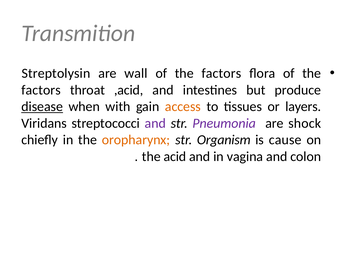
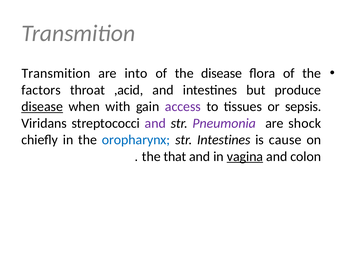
Streptolysin: Streptolysin -> Transmition (56, 73)
wall: wall -> into (136, 73)
factors: factors -> disease (222, 73)
access colour: orange -> purple (183, 107)
layers: layers -> sepsis (303, 107)
oropharynx colour: orange -> blue (136, 140)
str Organism: Organism -> Intestines (224, 140)
acid: acid -> that (175, 156)
vagina underline: none -> present (245, 156)
